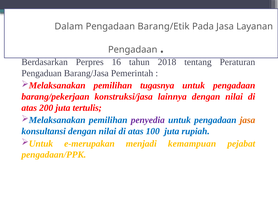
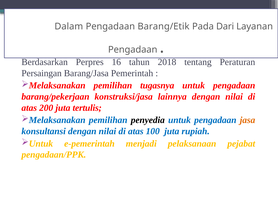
Pada Jasa: Jasa -> Dari (225, 26)
Pengaduan: Pengaduan -> Persaingan (42, 73)
penyedia colour: purple -> black (148, 120)
e-merupakan: e-merupakan -> e-pemerintah (89, 143)
kemampuan: kemampuan -> pelaksanaan (192, 143)
